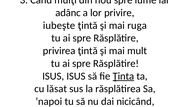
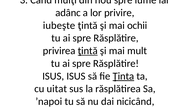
ruga: ruga -> ochii (137, 25)
ţintă underline: none -> present (88, 51)
lăsat: lăsat -> uitat (57, 89)
